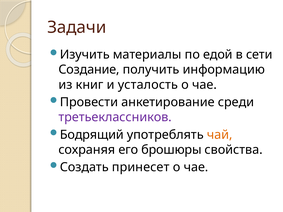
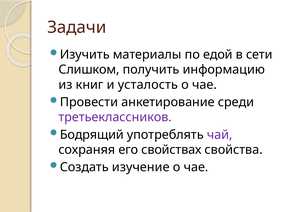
Создание: Создание -> Слишком (89, 70)
чай colour: orange -> purple (220, 135)
брошюры: брошюры -> свойствах (171, 150)
принесет: принесет -> изучение (141, 167)
